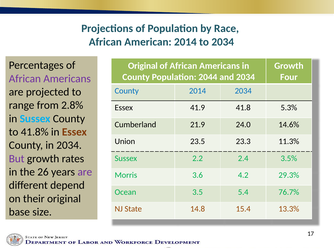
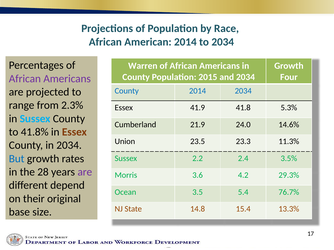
Original: Original -> Warren (143, 66)
2044: 2044 -> 2015 (208, 77)
2.8%: 2.8% -> 2.3% (72, 106)
But colour: purple -> blue (17, 159)
26: 26 -> 28 (43, 172)
